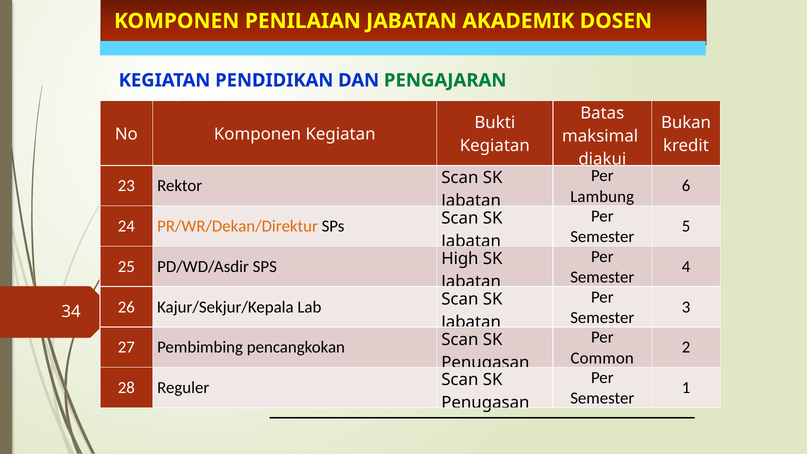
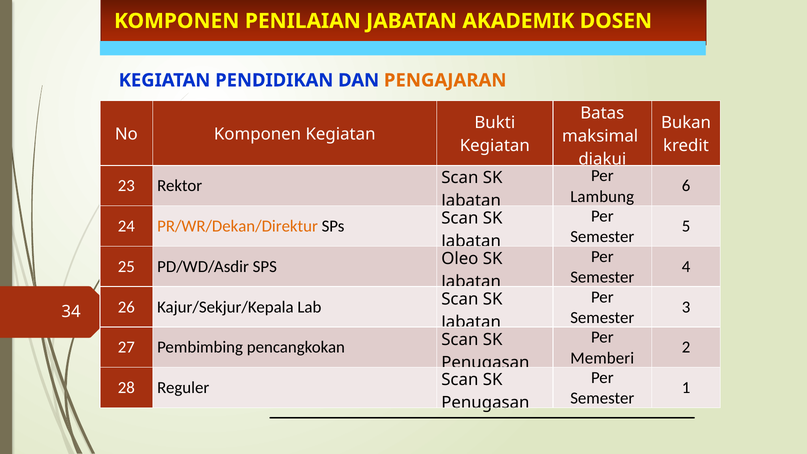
PENGAJARAN colour: green -> orange (445, 80)
High: High -> Oleo (460, 259)
Common: Common -> Memberi (602, 358)
